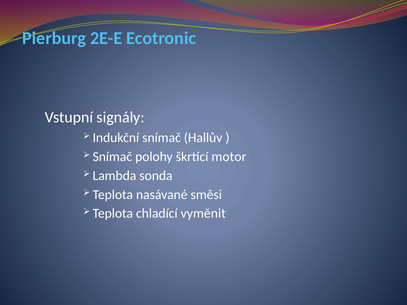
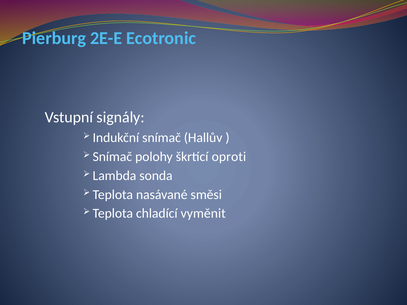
motor: motor -> oproti (229, 157)
